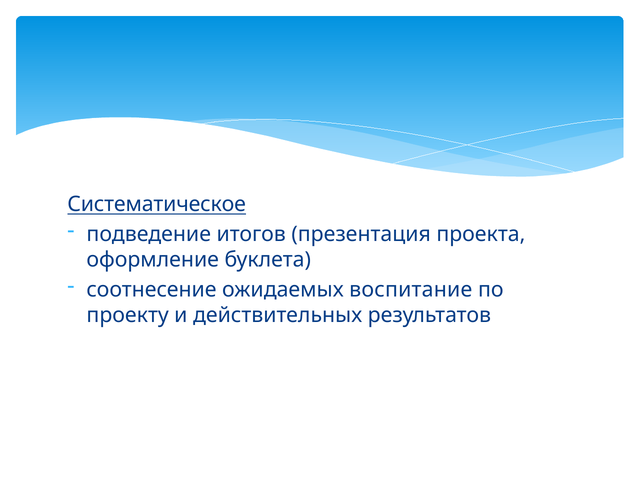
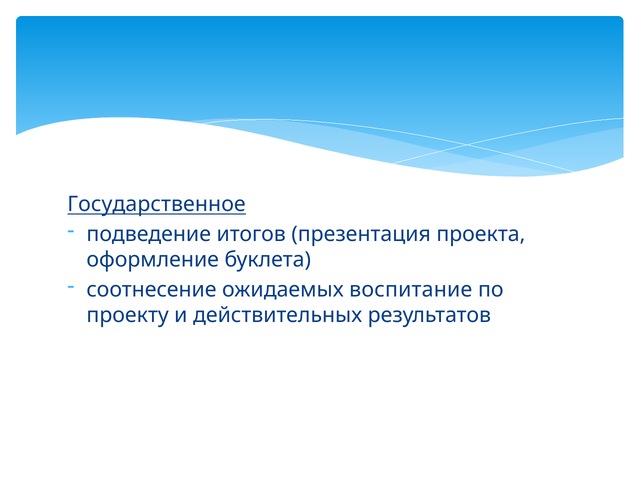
Систематическое: Систематическое -> Государственное (157, 204)
